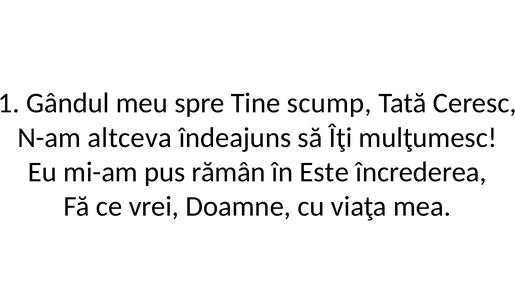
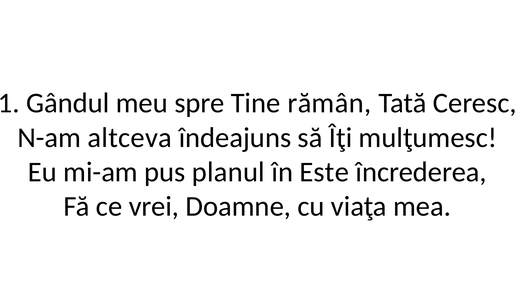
scump: scump -> rămân (329, 103)
rămân: rămân -> planul (228, 172)
